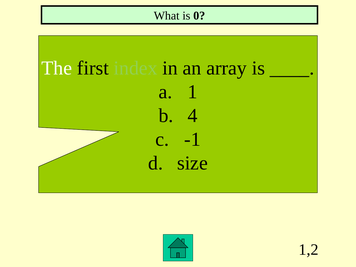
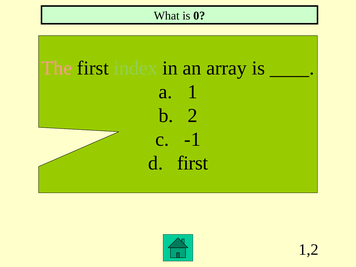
The colour: white -> pink (57, 68)
4: 4 -> 2 (192, 116)
size: size -> first (193, 163)
